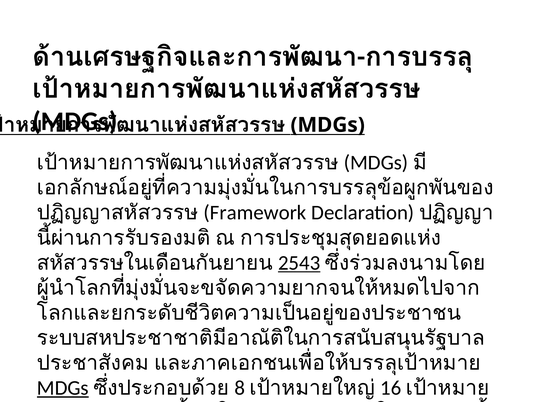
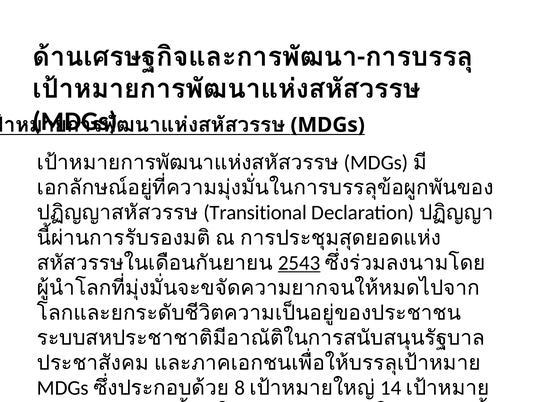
Framework: Framework -> Transitional (255, 213)
MDGs underline: present -> none (63, 388)
16: 16 -> 14 (391, 388)
